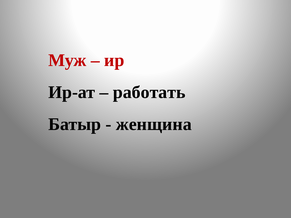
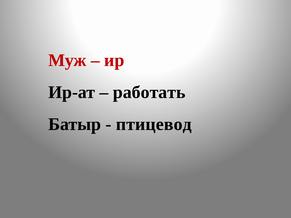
женщина: женщина -> птицевод (154, 124)
